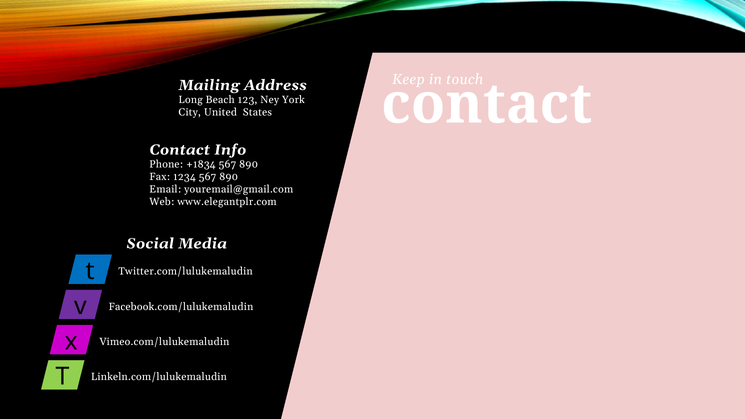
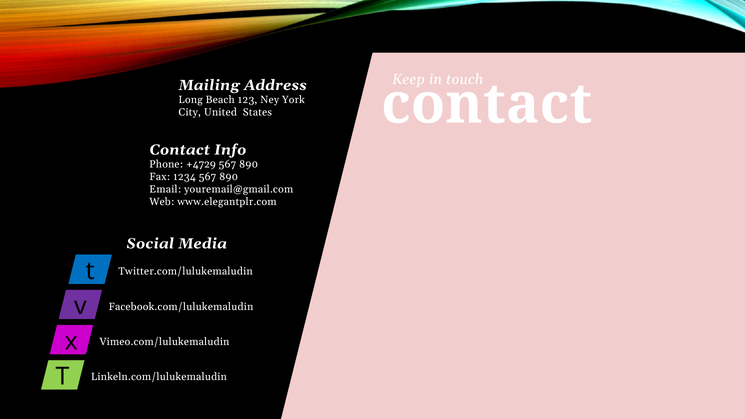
+1834: +1834 -> +4729 (201, 164)
